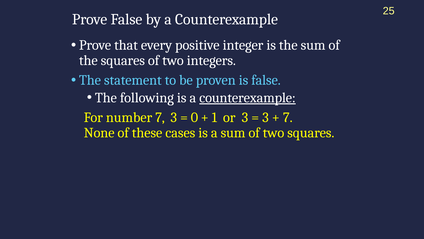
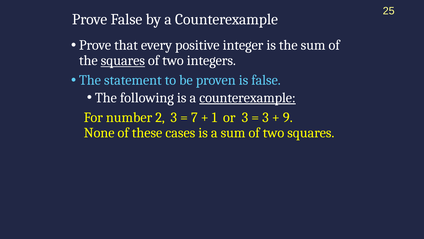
squares underline: none -> present (123, 60)
number 7: 7 -> 2 (160, 117)
0: 0 -> 7 (194, 117)
7: 7 -> 9 (288, 117)
